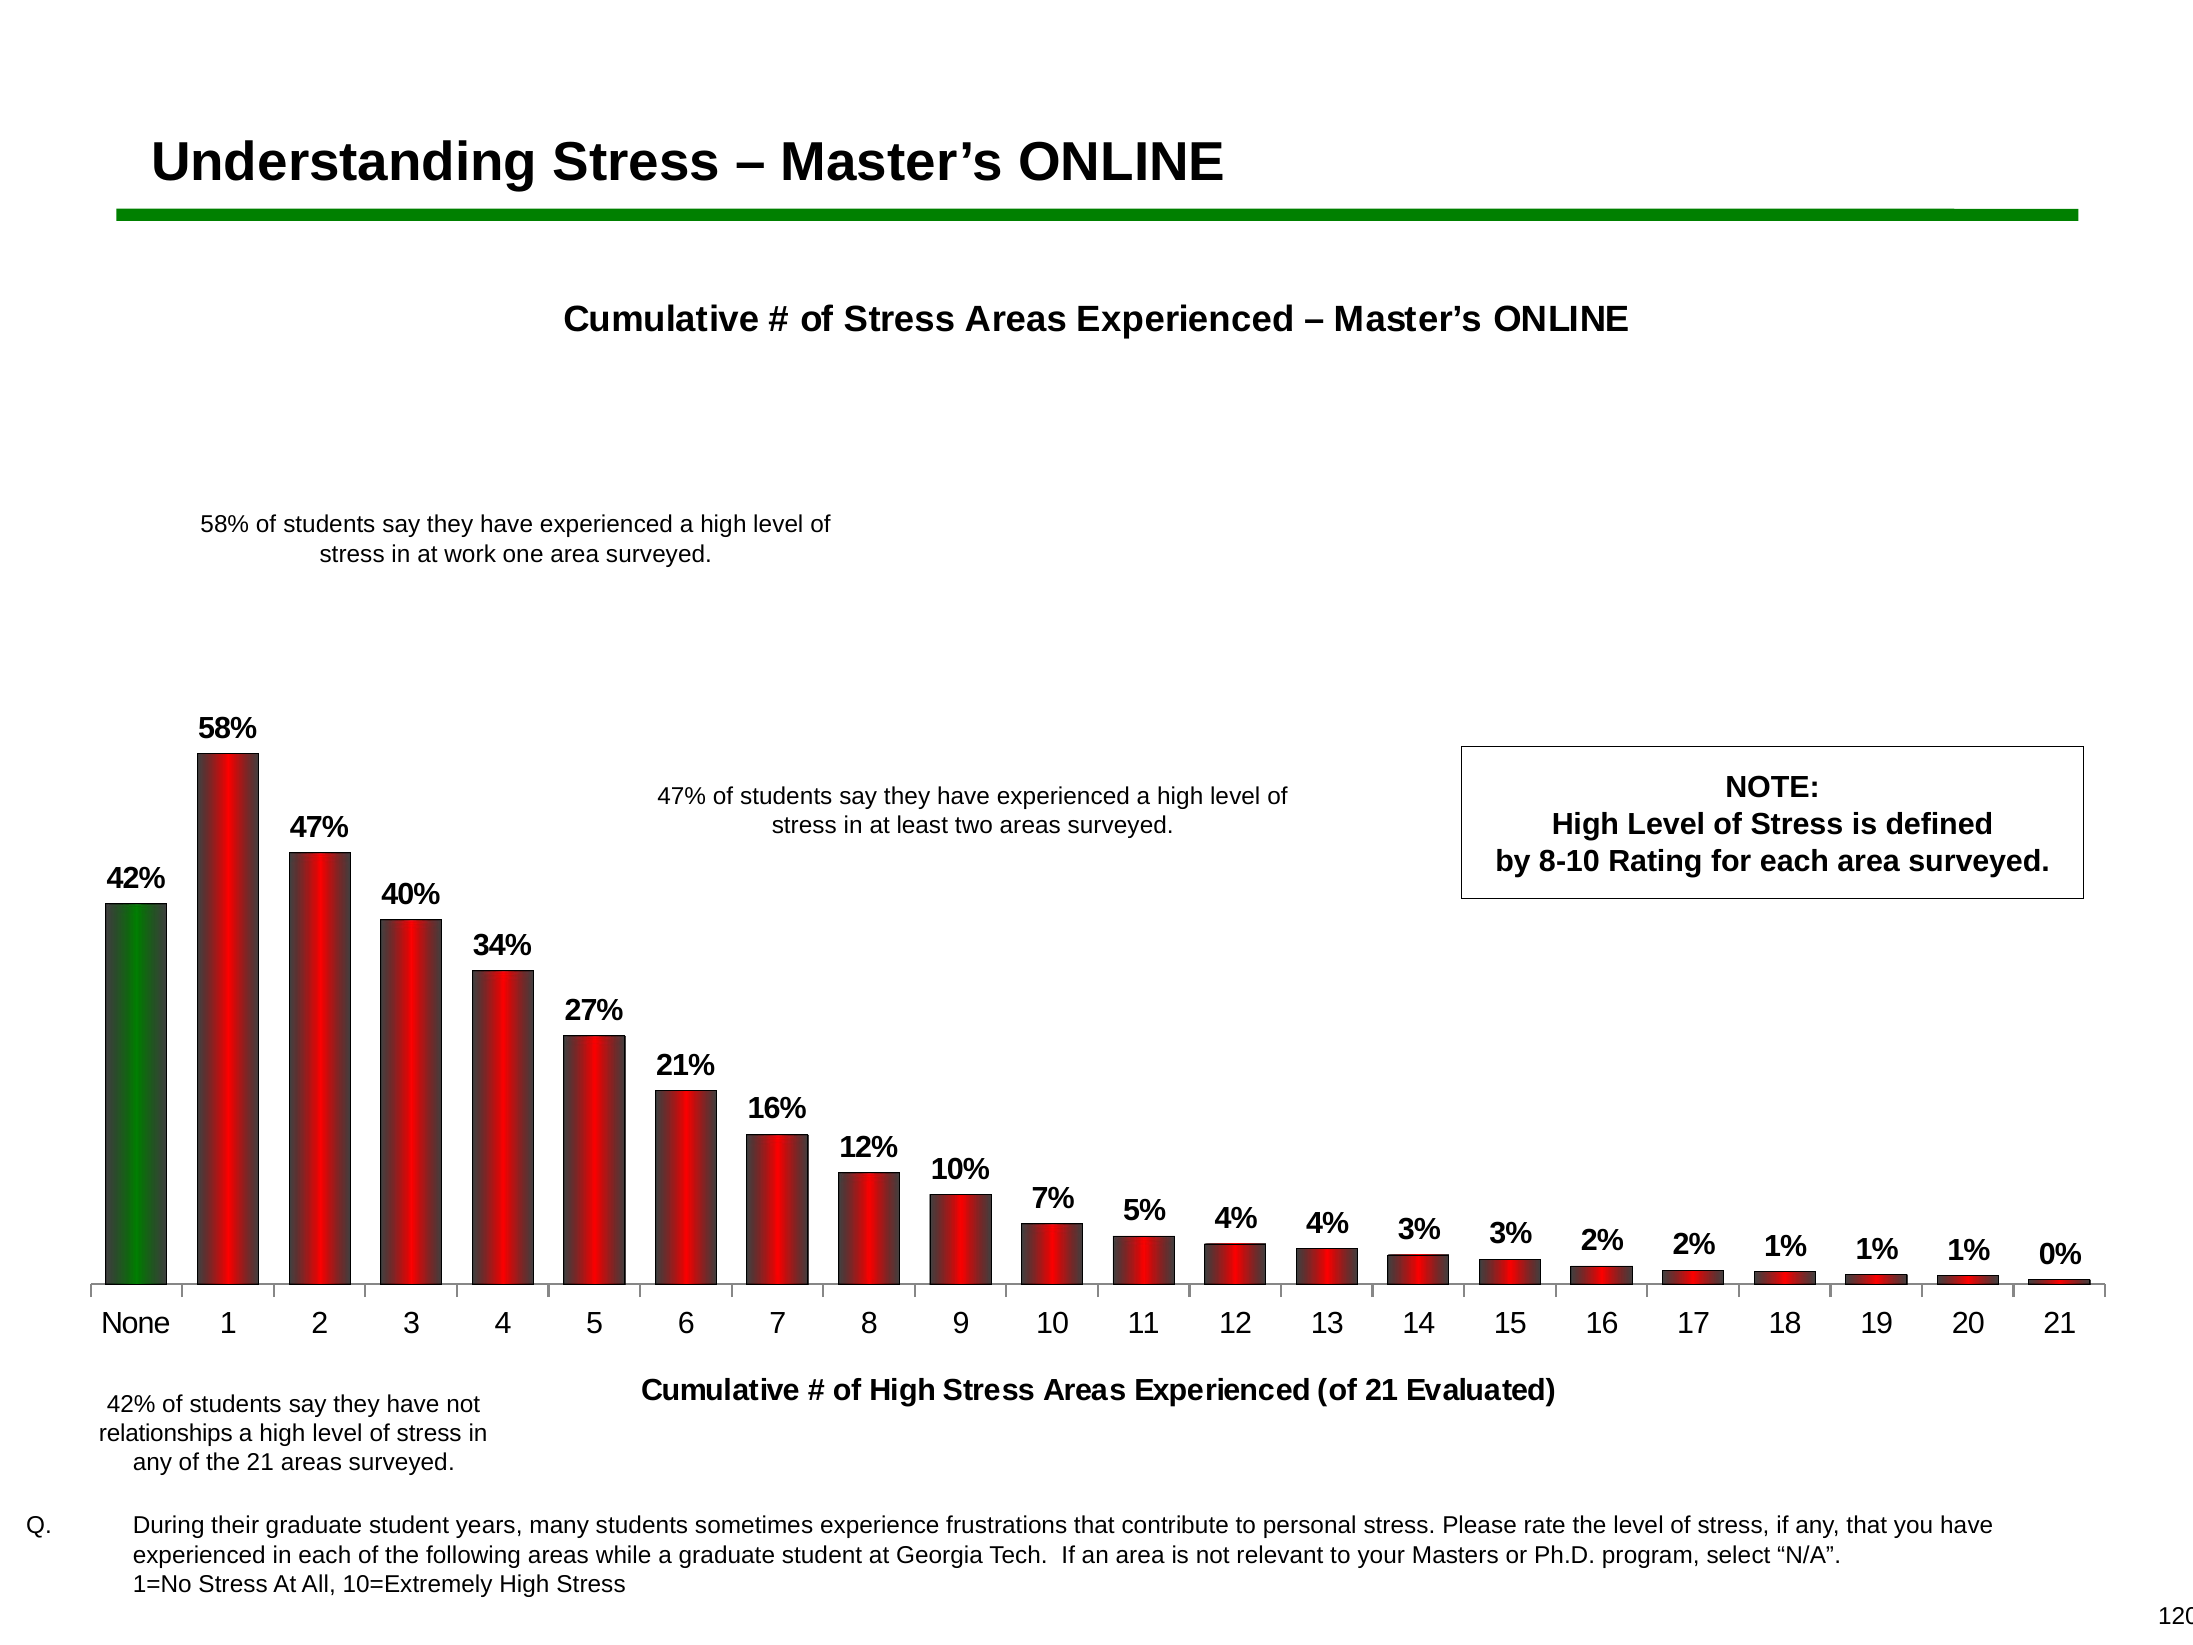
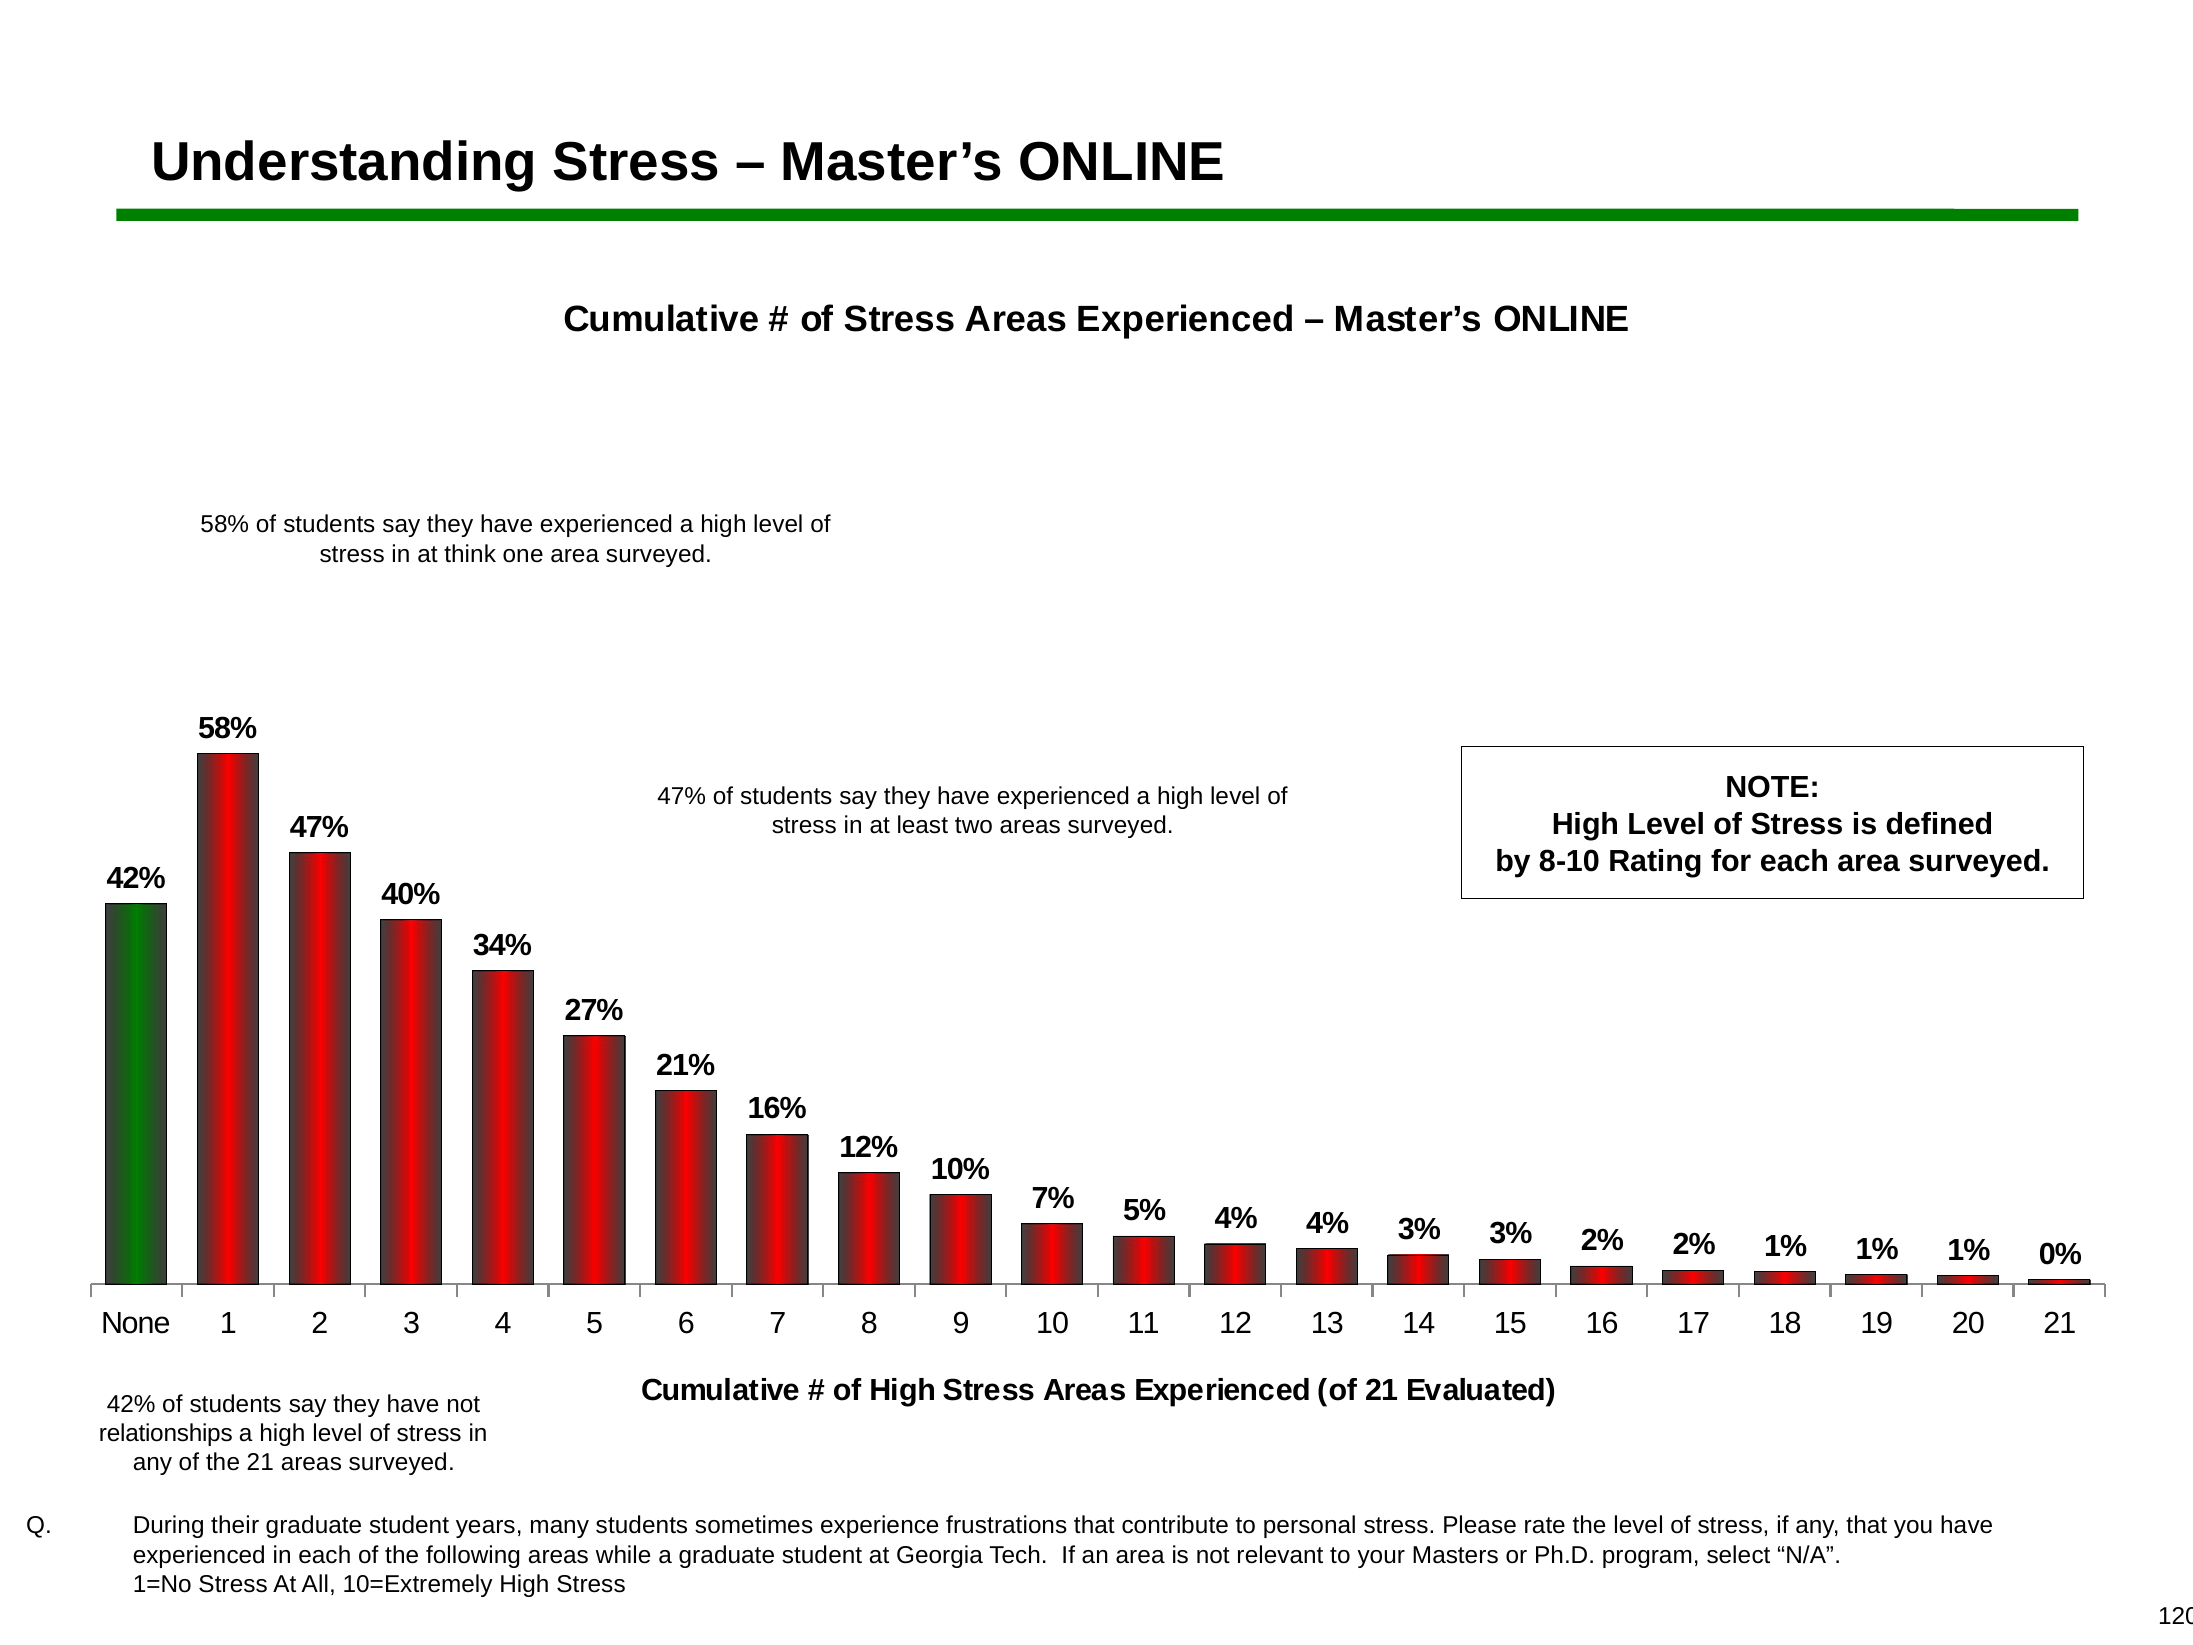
work: work -> think (470, 554)
